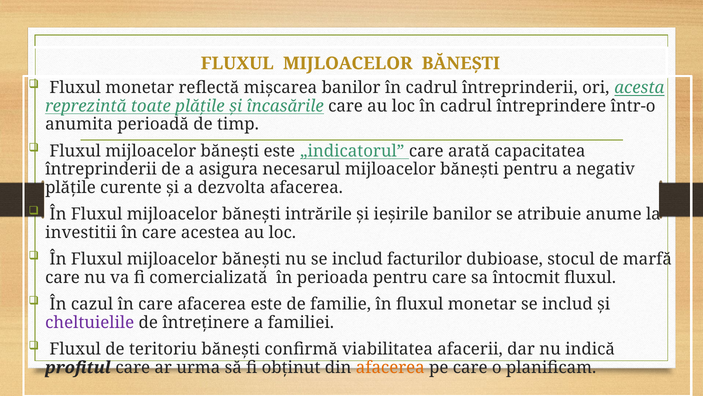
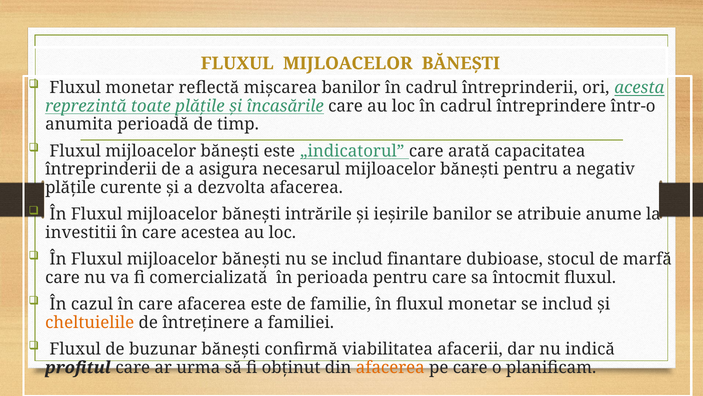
facturilor: facturilor -> finantare (424, 259)
cheltuielile colour: purple -> orange (90, 322)
teritoriu: teritoriu -> buzunar (163, 349)
